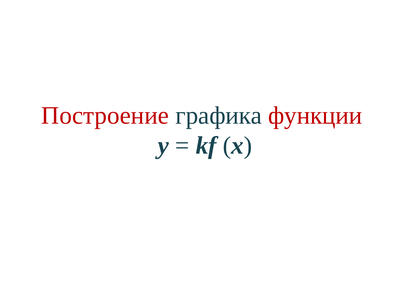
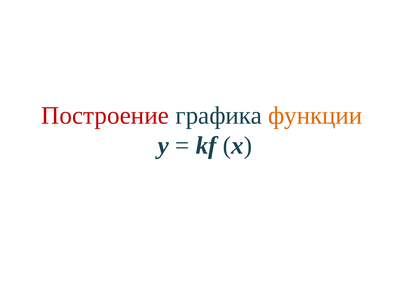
функции colour: red -> orange (315, 115)
